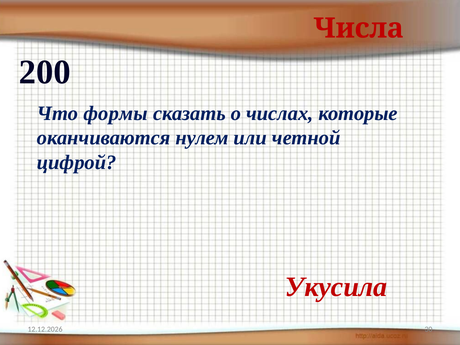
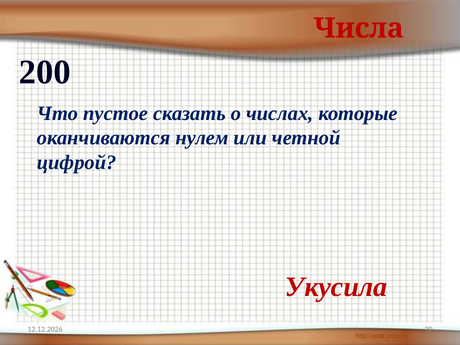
формы: формы -> пустое (116, 113)
